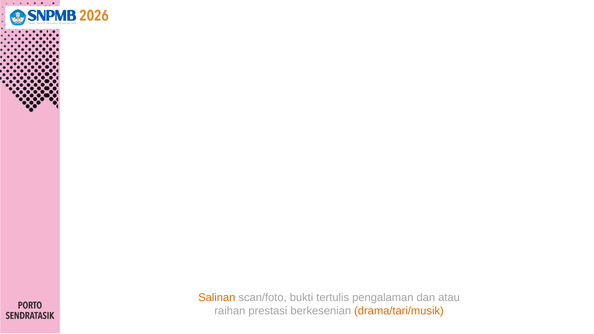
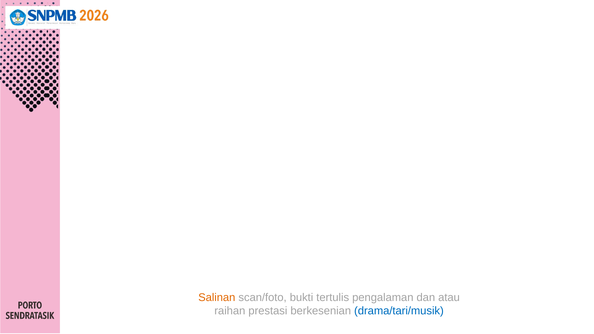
drama/tari/musik colour: orange -> blue (399, 311)
